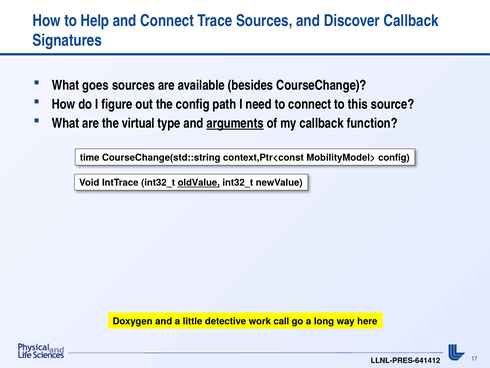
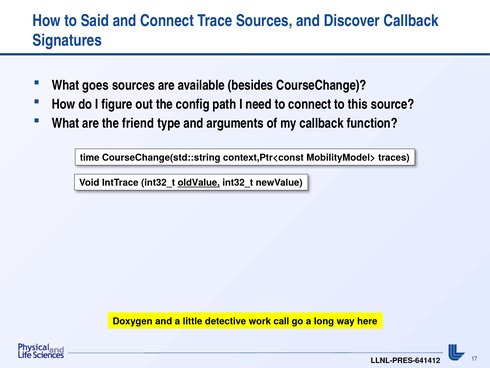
Help: Help -> Said (95, 21)
virtual: virtual -> friend (138, 123)
arguments underline: present -> none (235, 123)
MobilityModel> config: config -> traces (394, 157)
